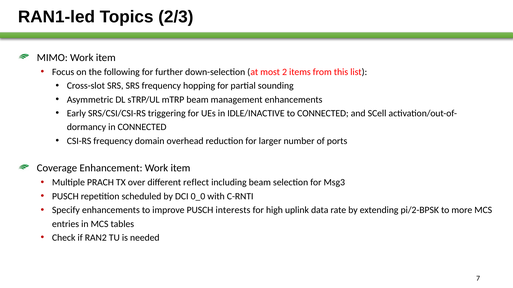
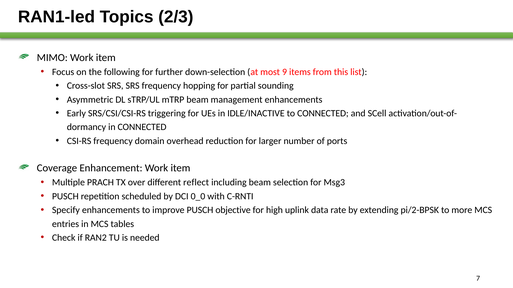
2: 2 -> 9 (285, 72)
interests: interests -> objective (233, 210)
